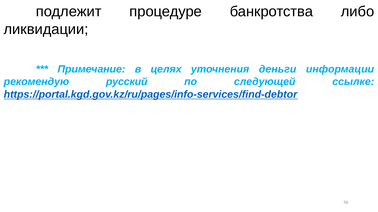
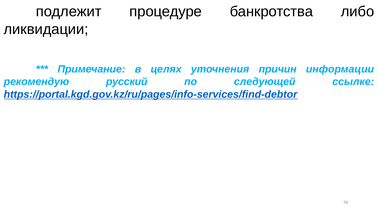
деньги: деньги -> причин (278, 69)
